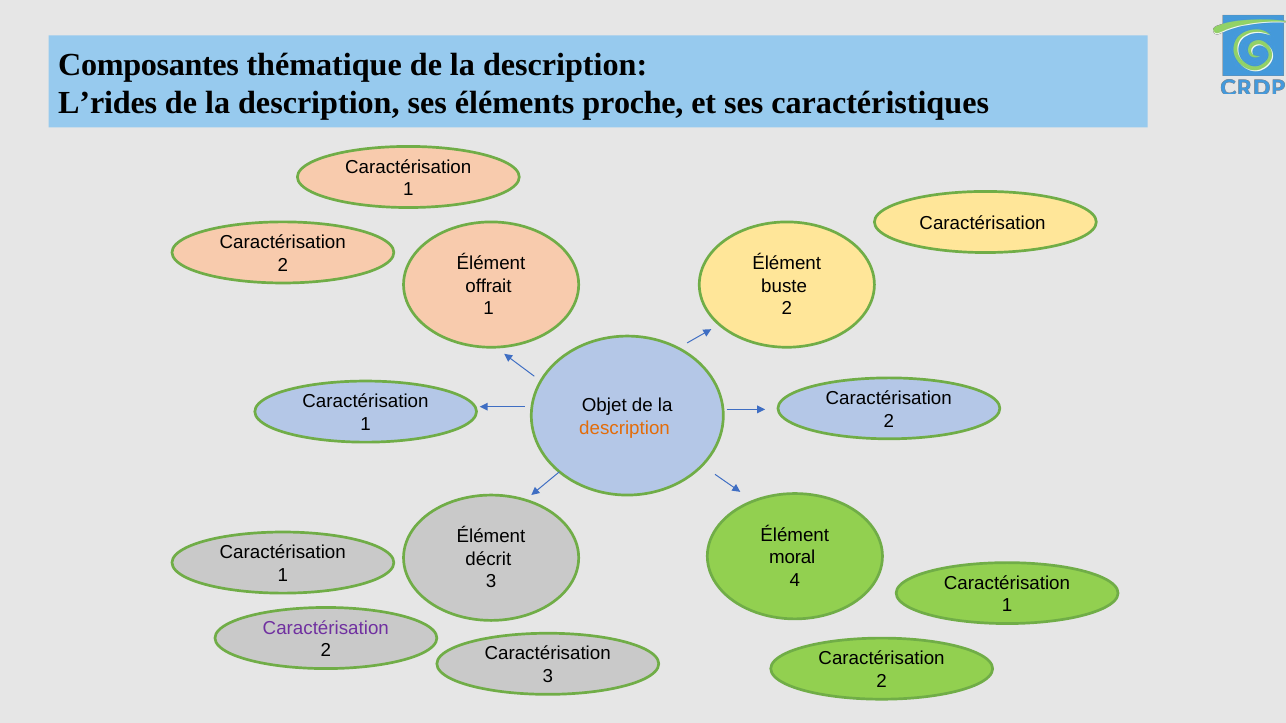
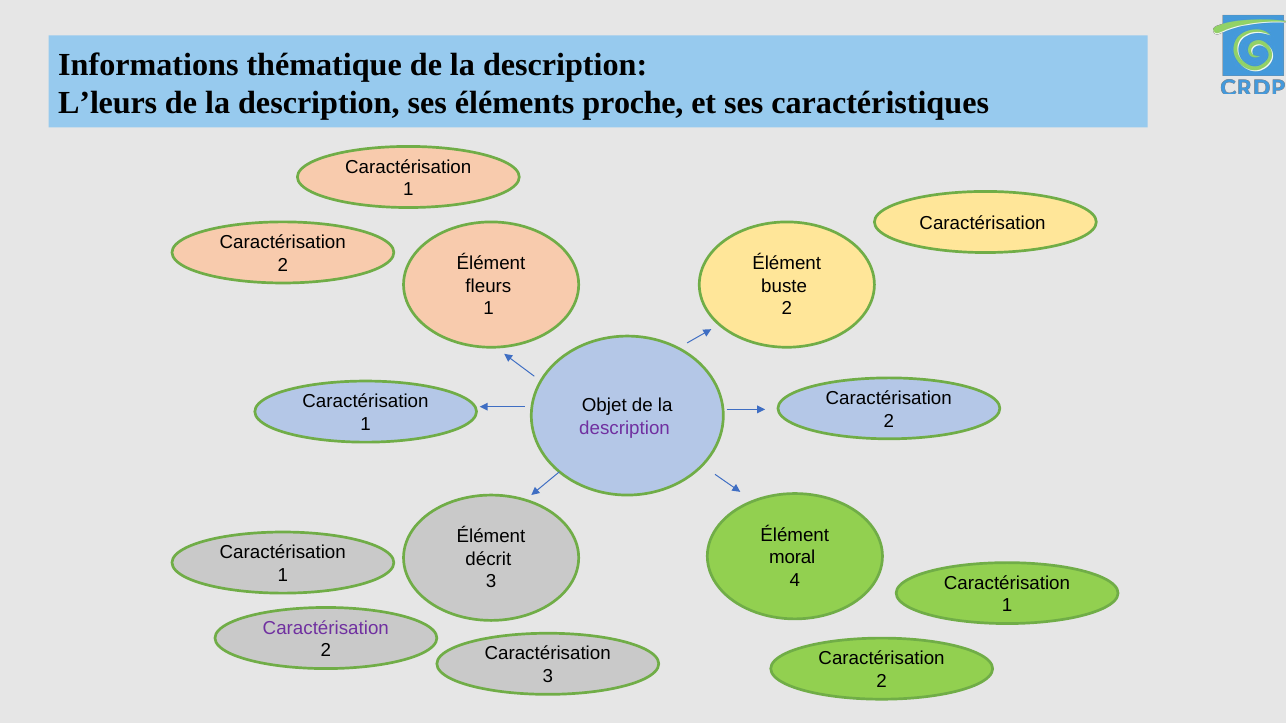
Composantes: Composantes -> Informations (148, 64)
L’rides: L’rides -> L’leurs (108, 103)
offrait: offrait -> fleurs (488, 286)
description colour: orange -> purple (625, 428)
